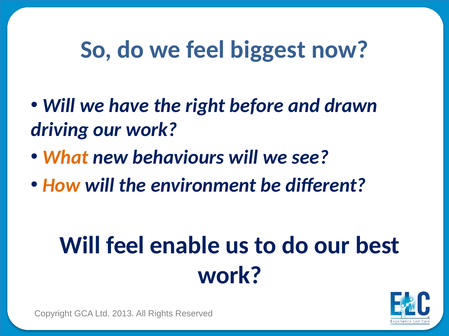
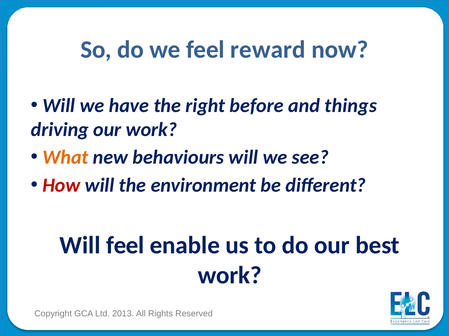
biggest: biggest -> reward (268, 50)
drawn: drawn -> things (351, 106)
How colour: orange -> red (61, 186)
